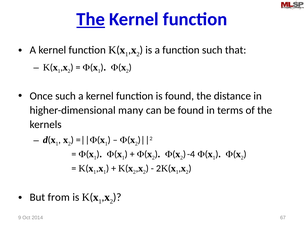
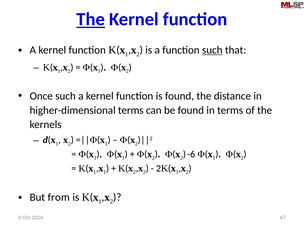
such underline: none -> present (212, 50)
higher-dimensional many: many -> terms (131, 110)
-4: -4 -> -6 (191, 154)
